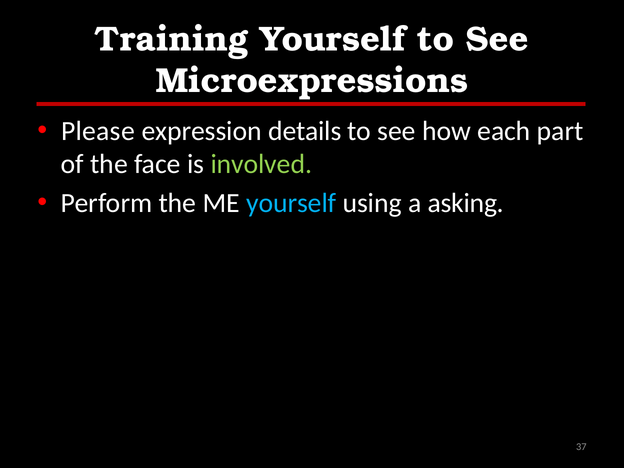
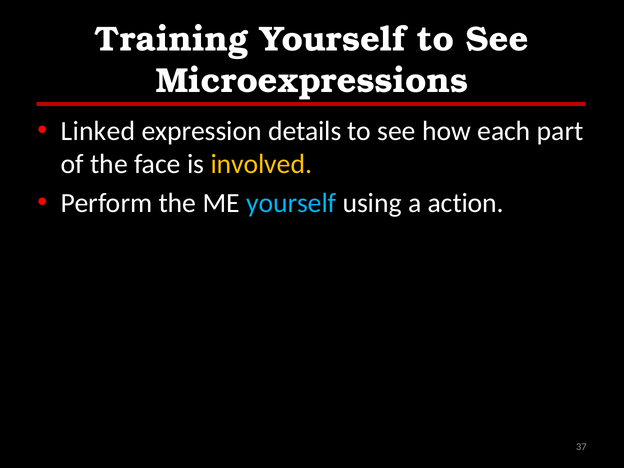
Please: Please -> Linked (98, 131)
involved colour: light green -> yellow (261, 164)
asking: asking -> action (466, 203)
